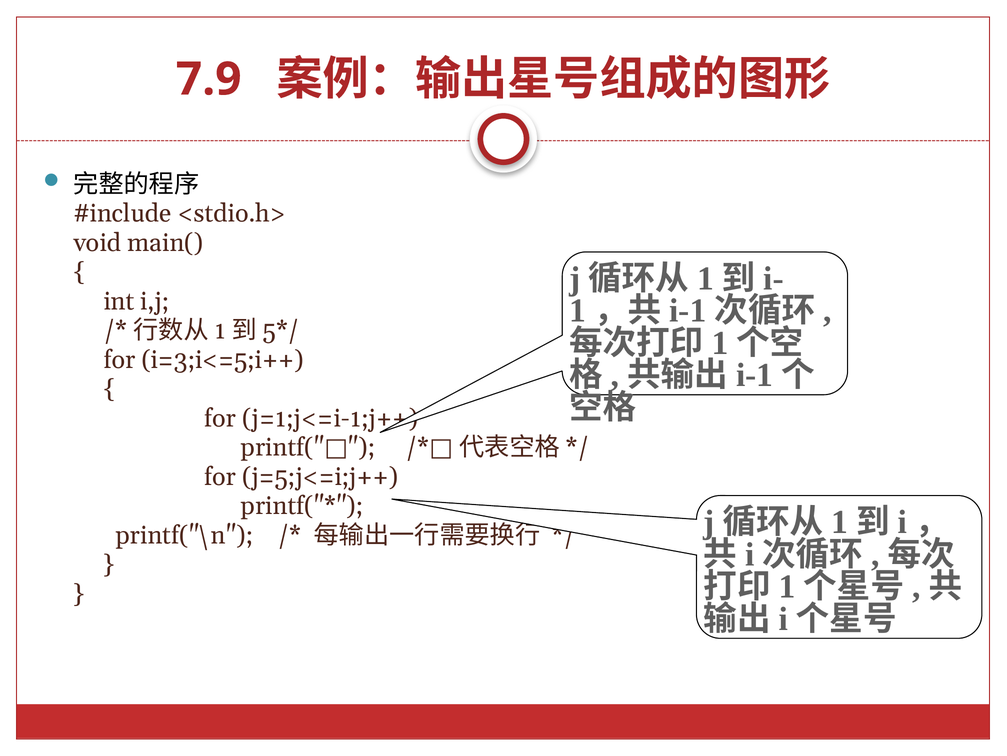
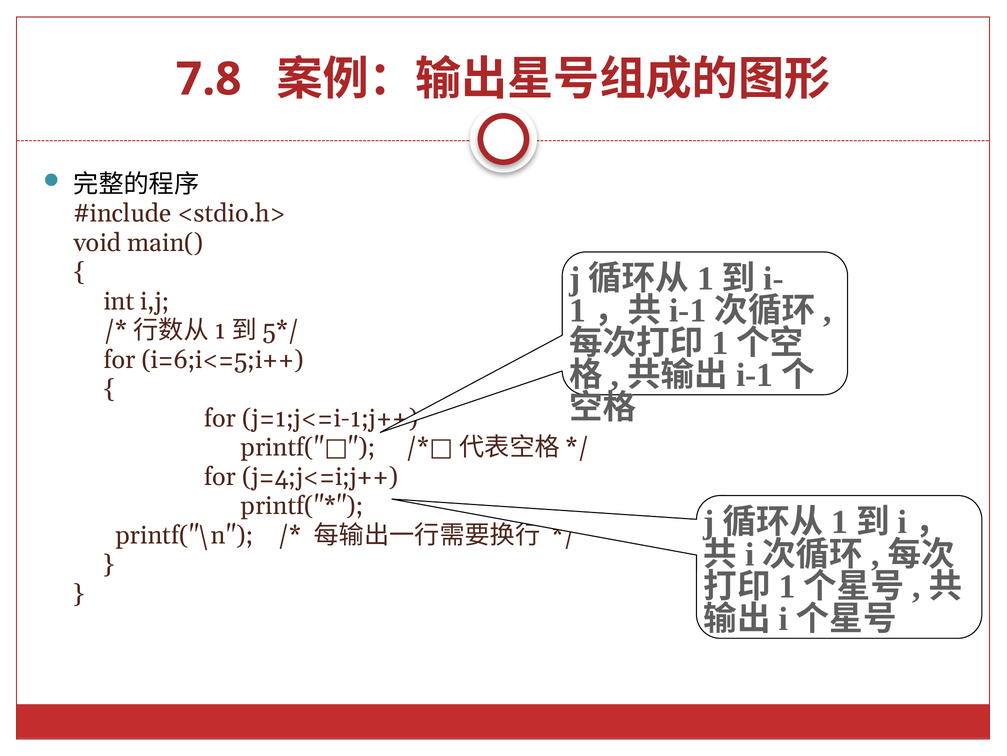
7.9: 7.9 -> 7.8 (209, 79)
i=3;i<=5;i++: i=3;i<=5;i++ -> i=6;i<=5;i++ (223, 360)
j=5;j<=i;j++: j=5;j<=i;j++ -> j=4;j<=i;j++ (320, 476)
